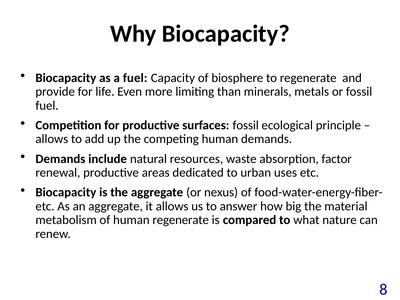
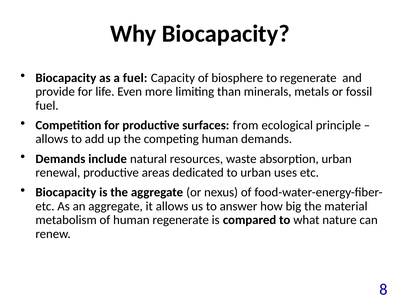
surfaces fossil: fossil -> from (246, 125)
absorption factor: factor -> urban (337, 159)
